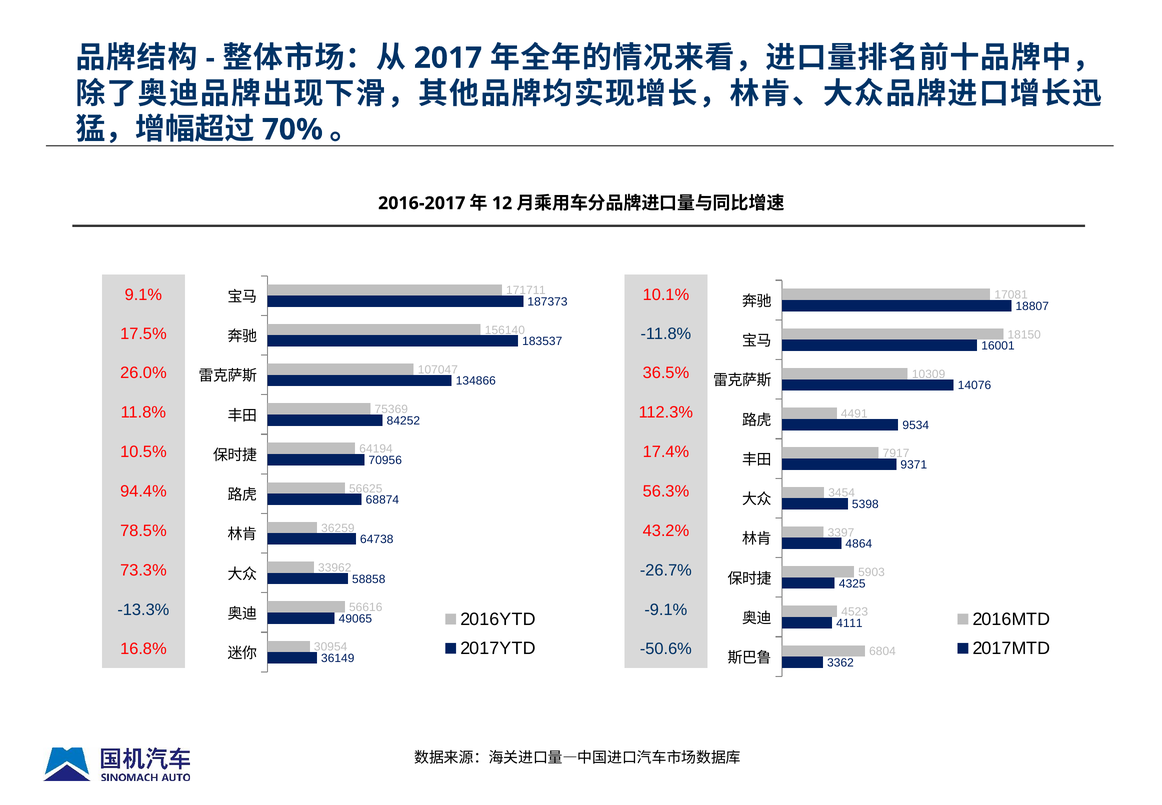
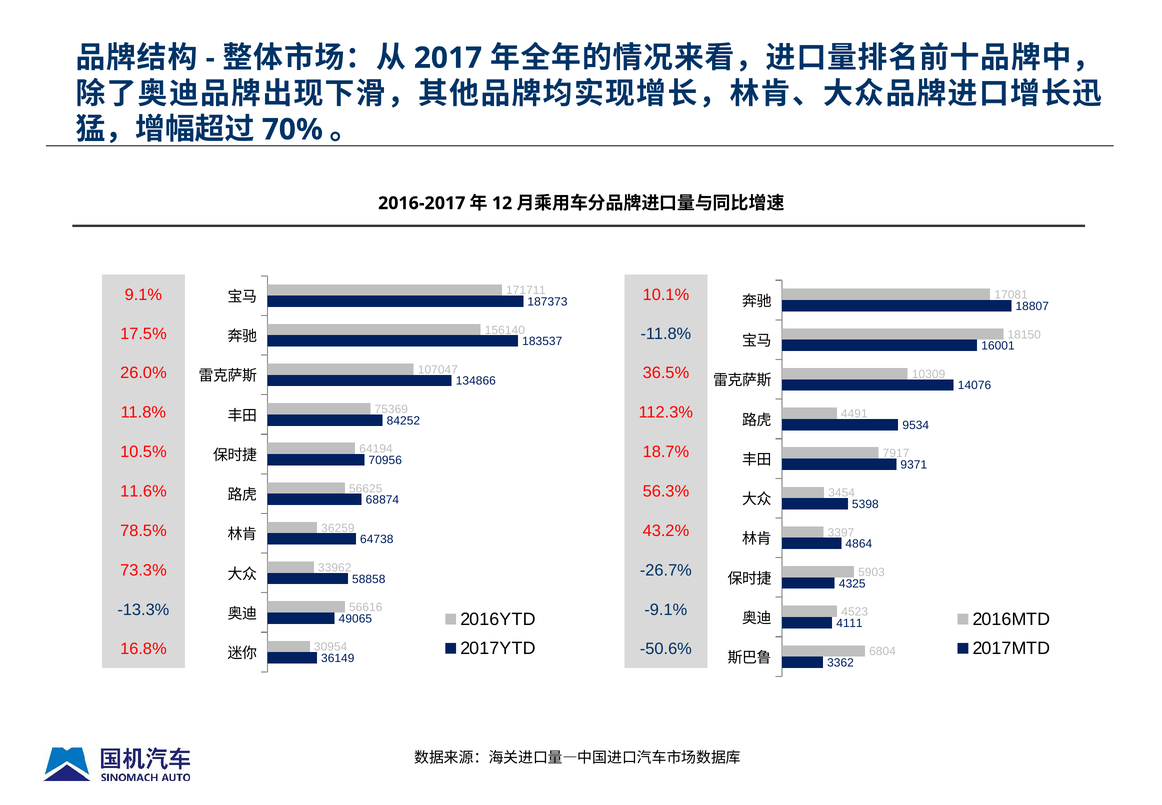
17.4%: 17.4% -> 18.7% (666, 452)
94.4%: 94.4% -> 11.6% (143, 491)
